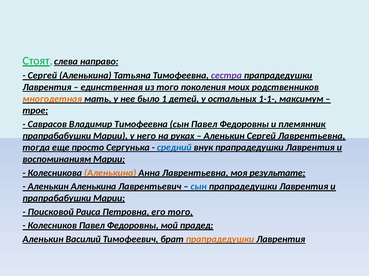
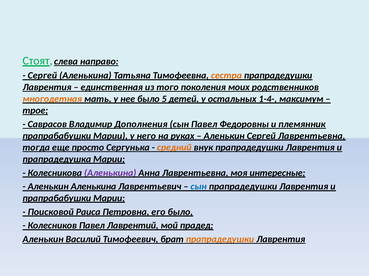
сестра colour: purple -> orange (226, 76)
1: 1 -> 5 (164, 99)
1-1-: 1-1- -> 1-4- (268, 99)
Владимир Тимофеевна: Тимофеевна -> Дополнения (141, 125)
средний colour: blue -> orange (174, 148)
воспоминаниям: воспоминаниям -> прапрадедушка (57, 160)
Аленькина colour: orange -> purple (110, 173)
результате: результате -> интересные (277, 173)
его того: того -> было (180, 212)
Колесников Павел Федоровны: Федоровны -> Лаврентий (133, 226)
